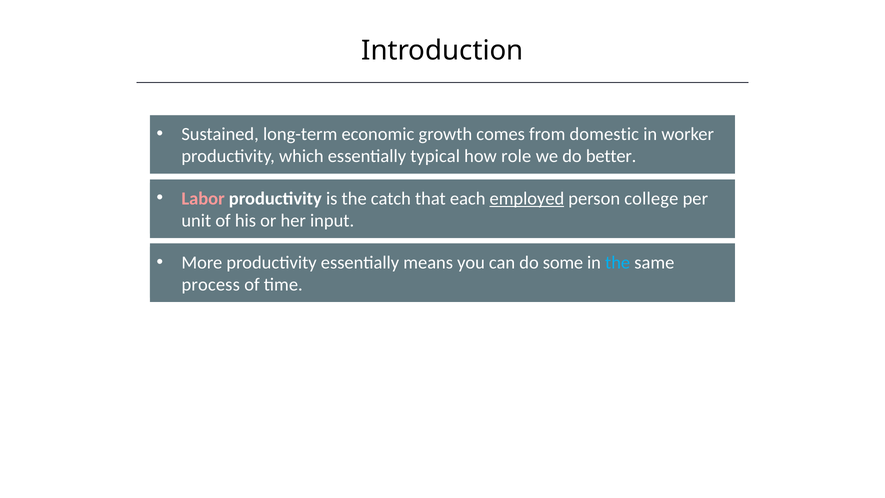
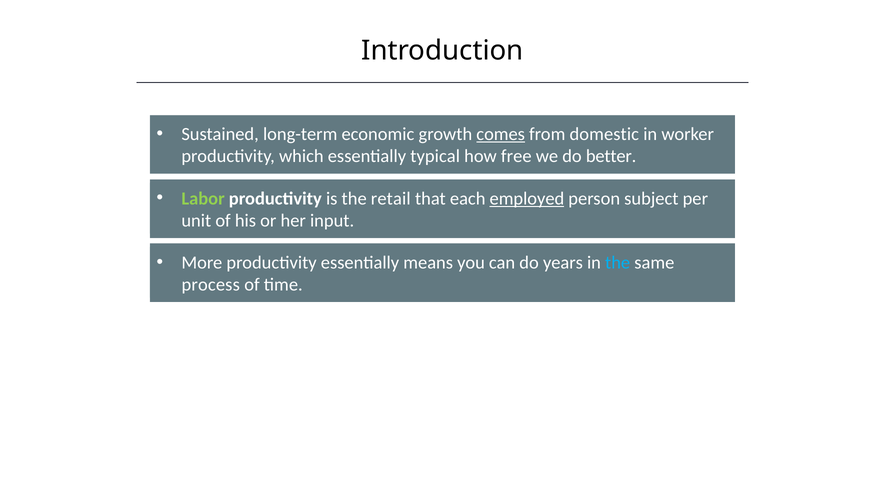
comes underline: none -> present (501, 134)
role: role -> free (516, 156)
Labor colour: pink -> light green (203, 198)
catch: catch -> retail (391, 198)
college: college -> subject (651, 198)
some: some -> years (563, 262)
